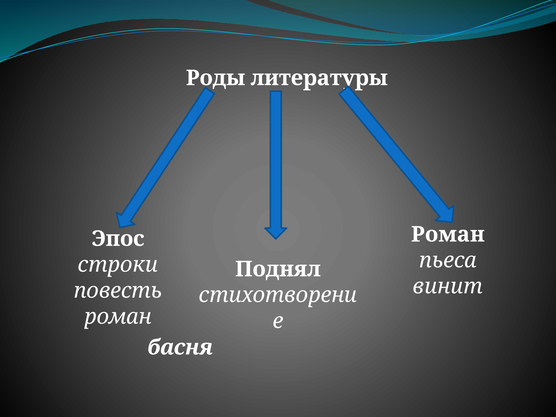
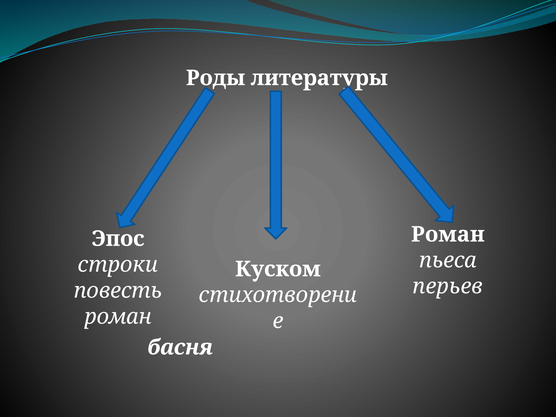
Поднял: Поднял -> Куском (278, 269)
винит: винит -> перьев (448, 286)
